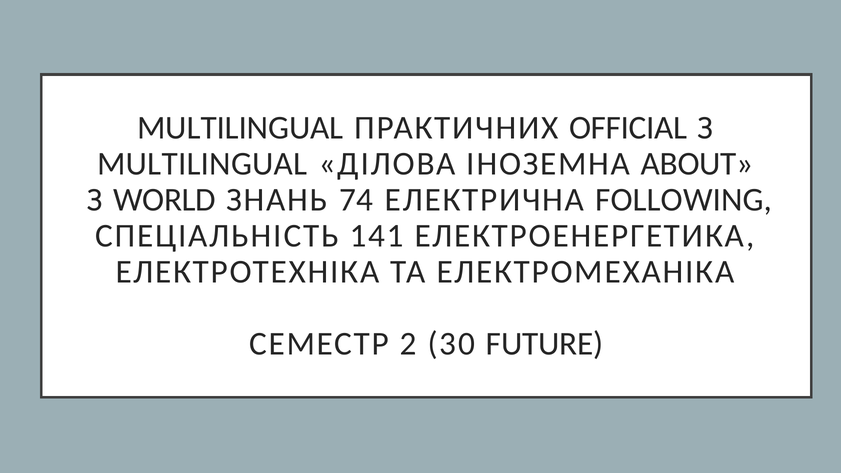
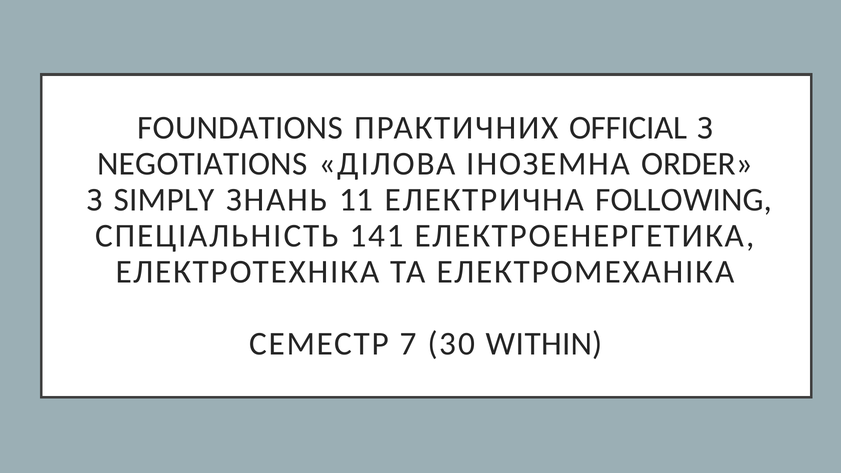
MULTILINGUAL: MULTILINGUAL -> FOUNDATIONS (240, 128)
MULTILINGUAL: MULTILINGUAL -> NEGOTIATIONS (202, 164)
ABOUT: ABOUT -> ORDER (697, 164)
WORLD: WORLD -> SIMPLY (164, 200)
74: 74 -> 11 (356, 200)
2: 2 -> 7 (408, 344)
FUTURE: FUTURE -> WITHIN (544, 344)
